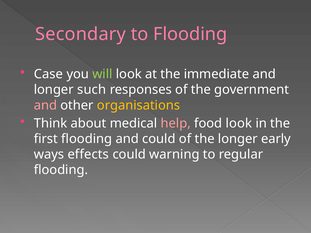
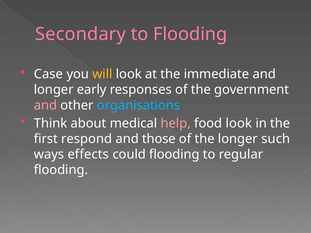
will colour: light green -> yellow (102, 74)
such: such -> early (92, 90)
organisations colour: yellow -> light blue (139, 105)
first flooding: flooding -> respond (87, 139)
and could: could -> those (159, 139)
early: early -> such (276, 139)
could warning: warning -> flooding (174, 155)
